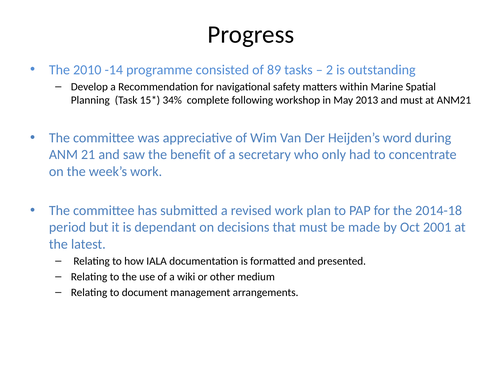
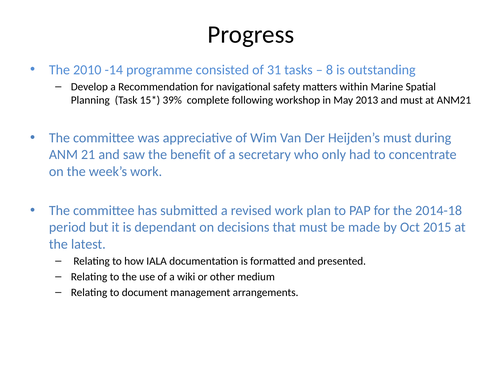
89: 89 -> 31 (274, 70)
2: 2 -> 8 (329, 70)
34%: 34% -> 39% (172, 100)
Heijden’s word: word -> must (397, 138)
2001: 2001 -> 2015 (437, 227)
